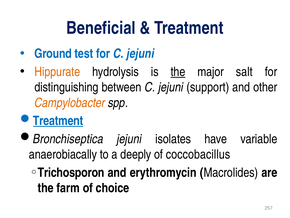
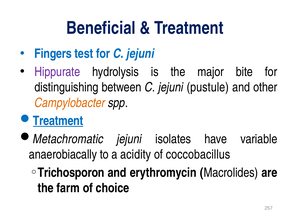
Ground: Ground -> Fingers (53, 54)
Hippurate colour: orange -> purple (57, 72)
the underline: present -> none (178, 72)
salt: salt -> bite (244, 72)
support: support -> pustule (208, 87)
Bronchiseptica: Bronchiseptica -> Metachromatic (68, 139)
deeply: deeply -> acidity (136, 154)
